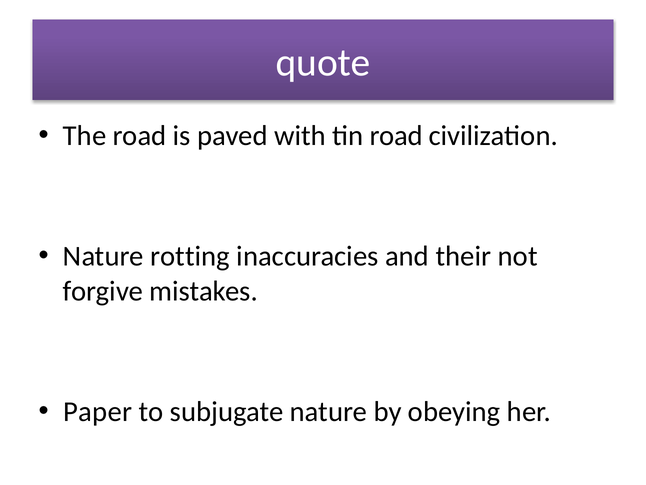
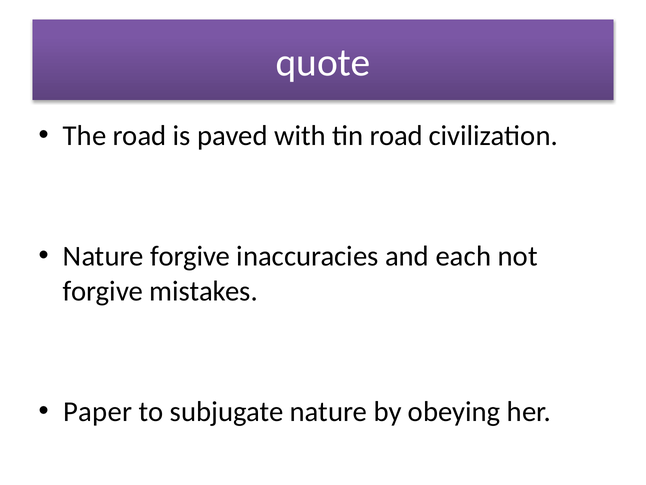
Nature rotting: rotting -> forgive (190, 256)
their: their -> each (463, 256)
